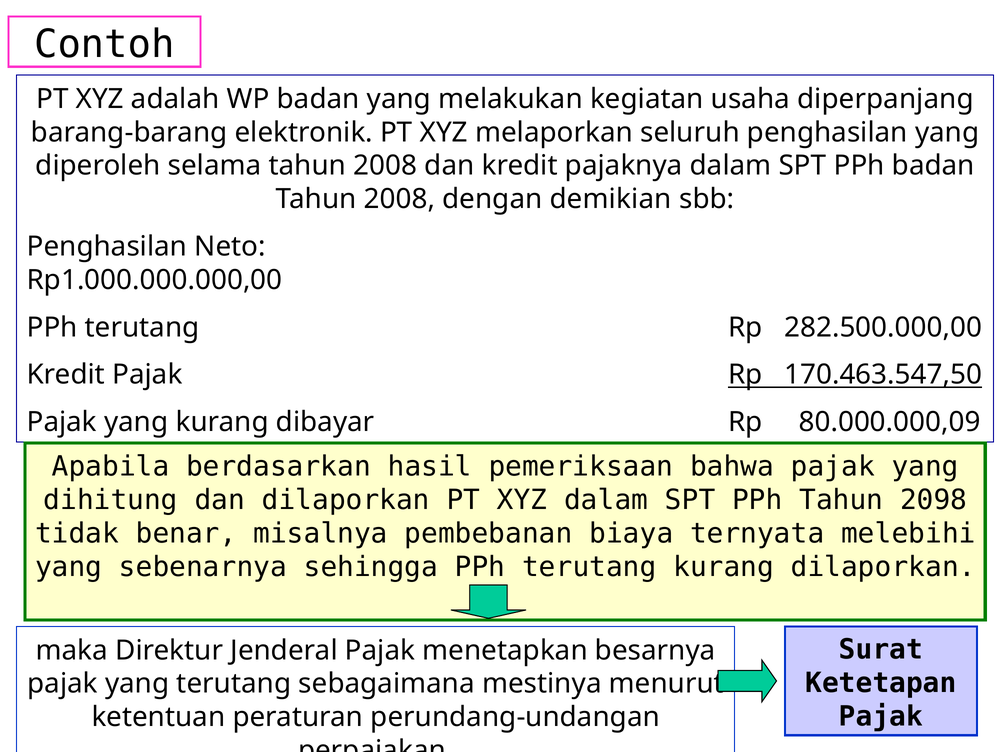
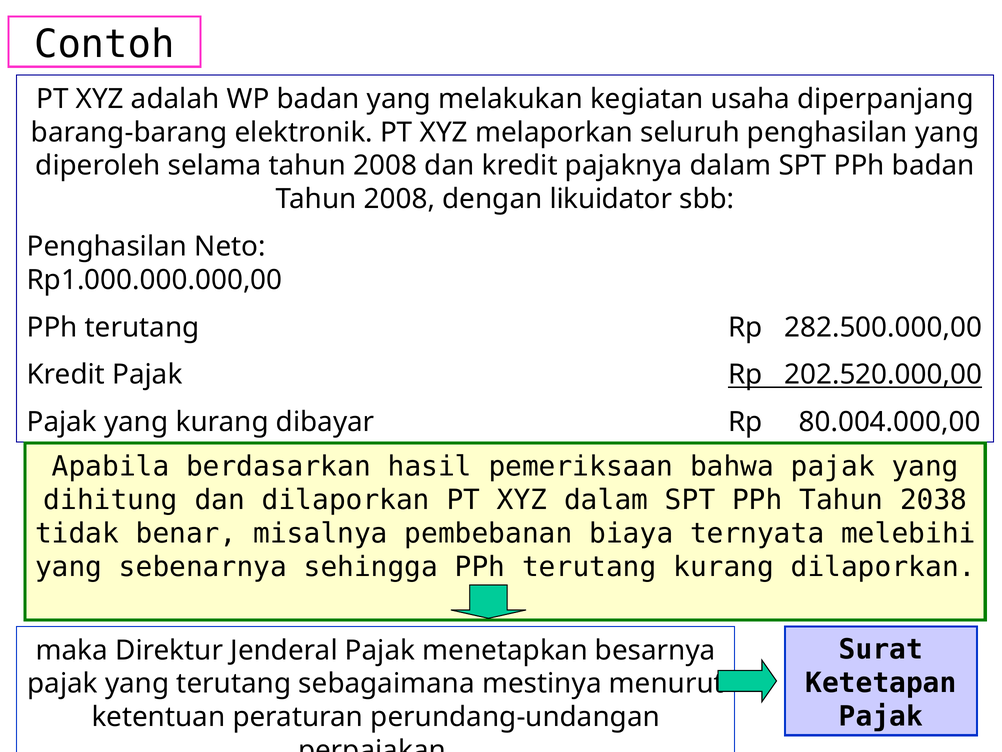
demikian: demikian -> likuidator (611, 199)
170.463.547,50: 170.463.547,50 -> 202.520.000,00 (883, 374)
80.000.000,09: 80.000.000,09 -> 80.004.000,00 (890, 422)
2098: 2098 -> 2038 (934, 500)
